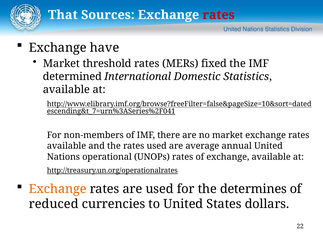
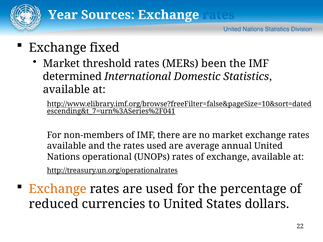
That: That -> Year (63, 15)
rates colour: red -> blue (219, 15)
have: have -> fixed (105, 48)
fixed: fixed -> been (214, 64)
determines: determines -> percentage (253, 189)
